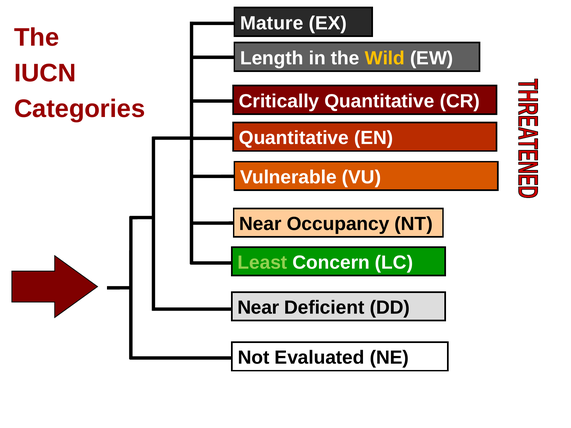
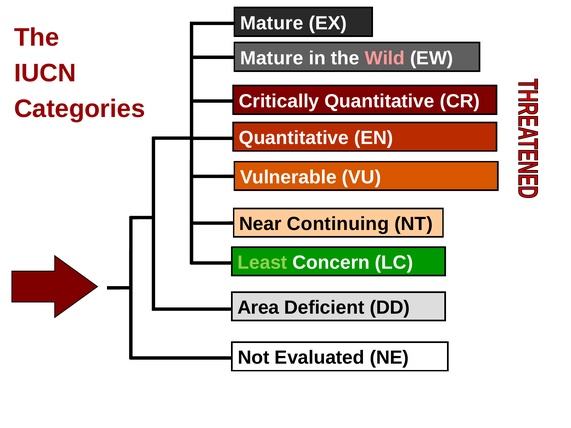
Length: Length -> Mature (272, 58)
Wild colour: yellow -> pink (385, 58)
Occupancy: Occupancy -> Continuing (338, 224)
Near: Near -> Area (258, 308)
